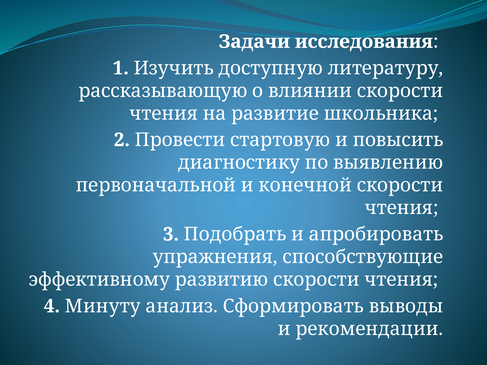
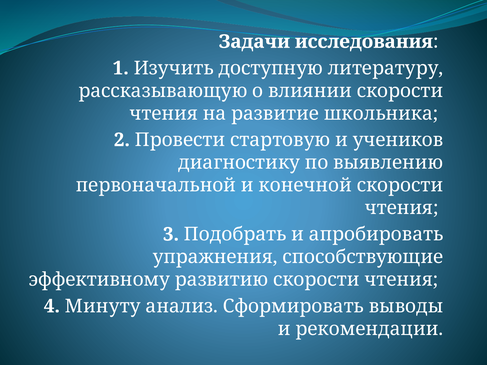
повысить: повысить -> учеников (398, 140)
